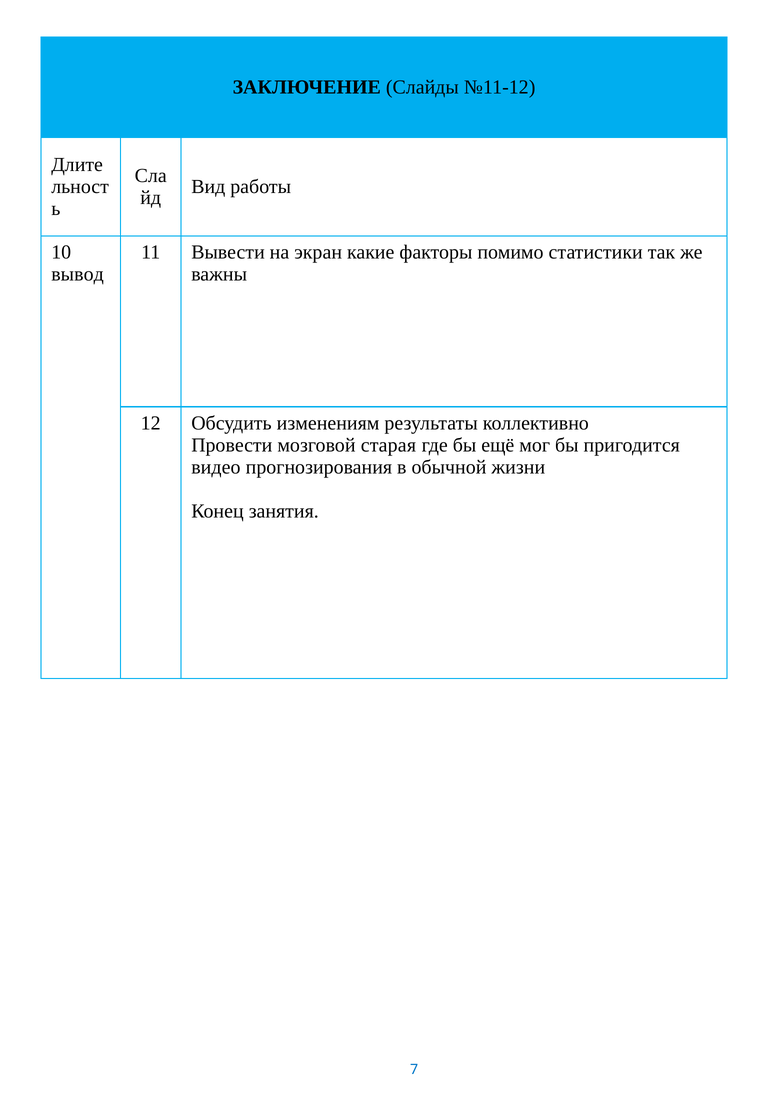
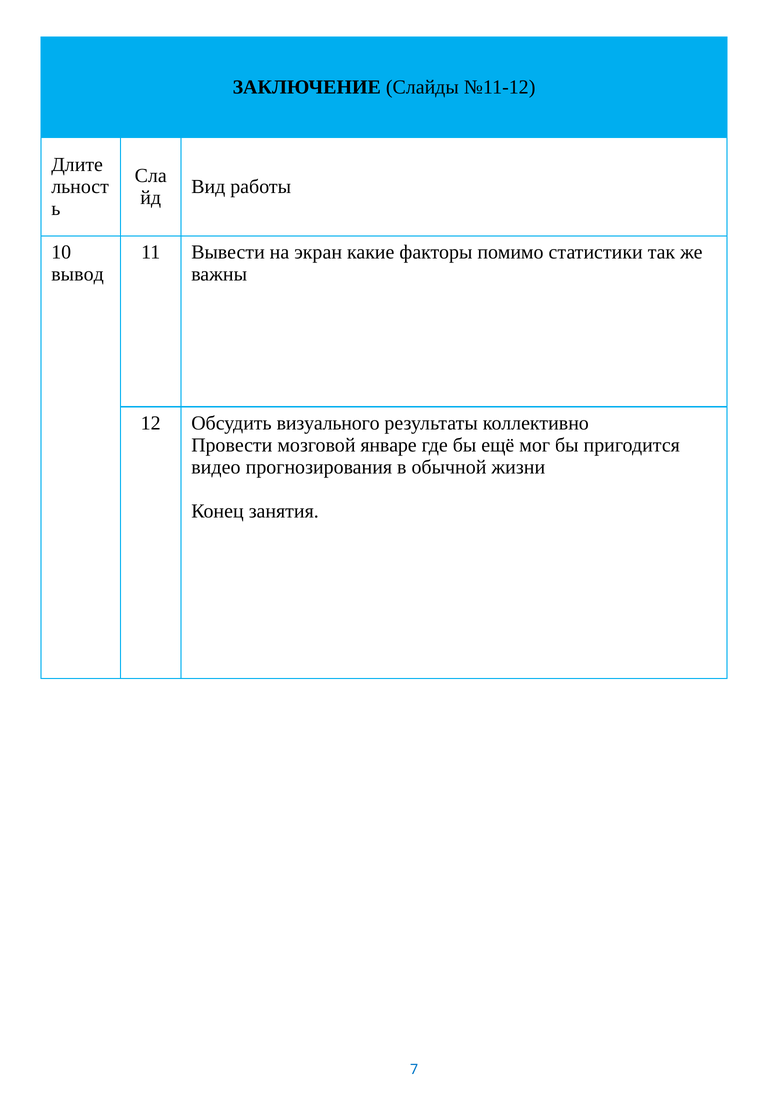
изменениям: изменениям -> визуального (328, 423)
старая: старая -> январе (389, 445)
